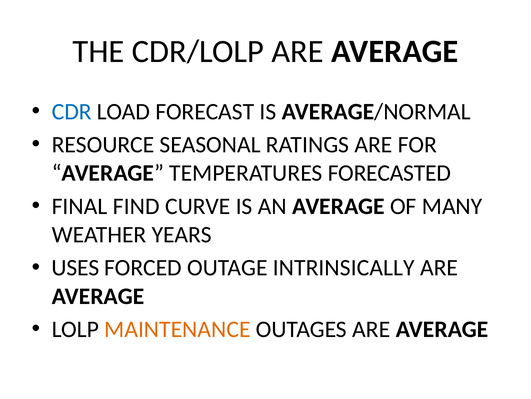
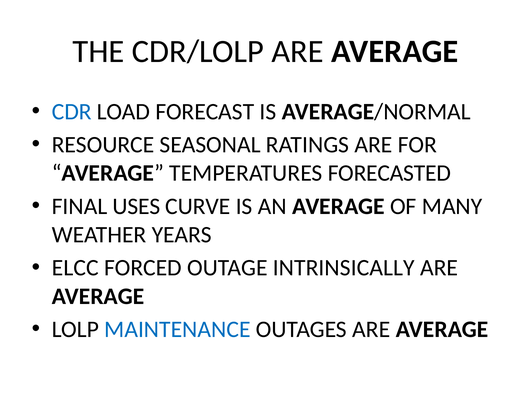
FIND: FIND -> USES (136, 206)
USES: USES -> ELCC (75, 267)
MAINTENANCE colour: orange -> blue (177, 329)
